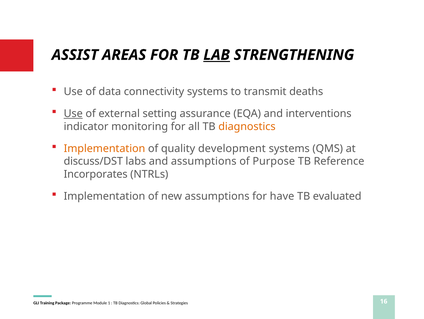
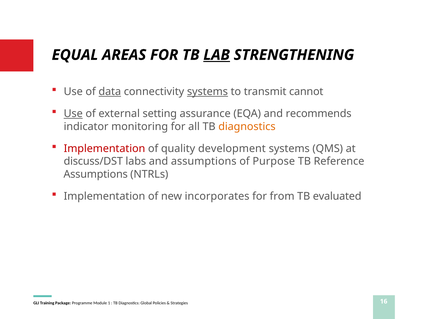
ASSIST: ASSIST -> EQUAL (75, 55)
data underline: none -> present (110, 92)
systems underline: none -> present (207, 92)
deaths: deaths -> cannot (306, 92)
interventions: interventions -> recommends (319, 114)
Implementation colour: orange -> red (104, 149)
Incorporates: Incorporates -> Assumptions (96, 174)
new assumptions: assumptions -> incorporates (217, 196)
have: have -> from (282, 196)
